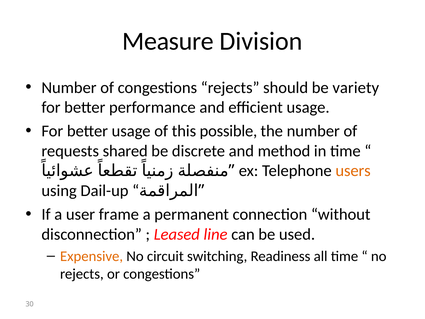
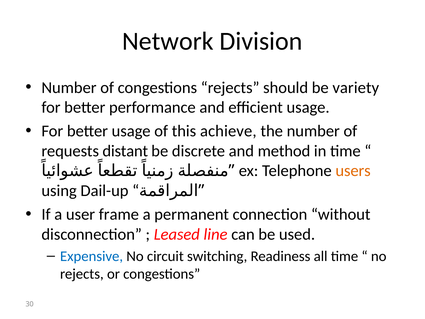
Measure: Measure -> Network (168, 41)
possible: possible -> achieve (228, 131)
shared: shared -> distant (125, 151)
Expensive colour: orange -> blue (92, 256)
